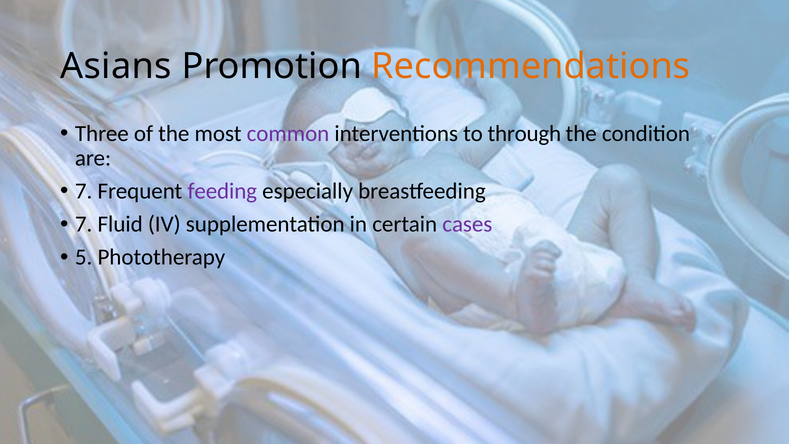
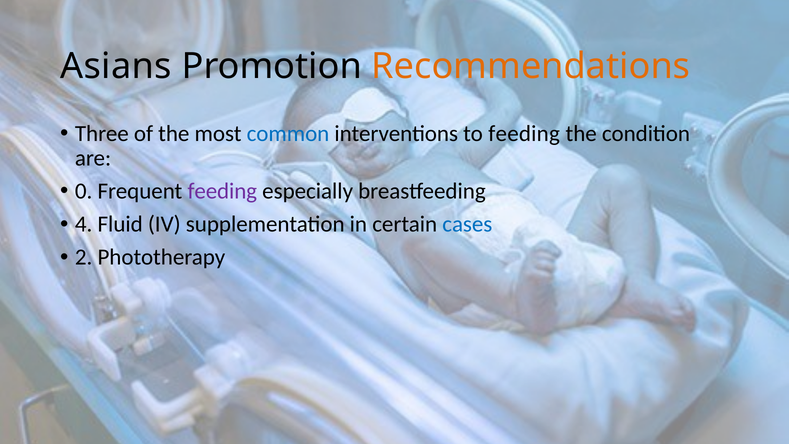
common colour: purple -> blue (288, 133)
to through: through -> feeding (524, 133)
7: 7 -> 0 (84, 191)
7: 7 -> 4 (84, 224)
cases colour: purple -> blue (467, 224)
5: 5 -> 2 (84, 257)
